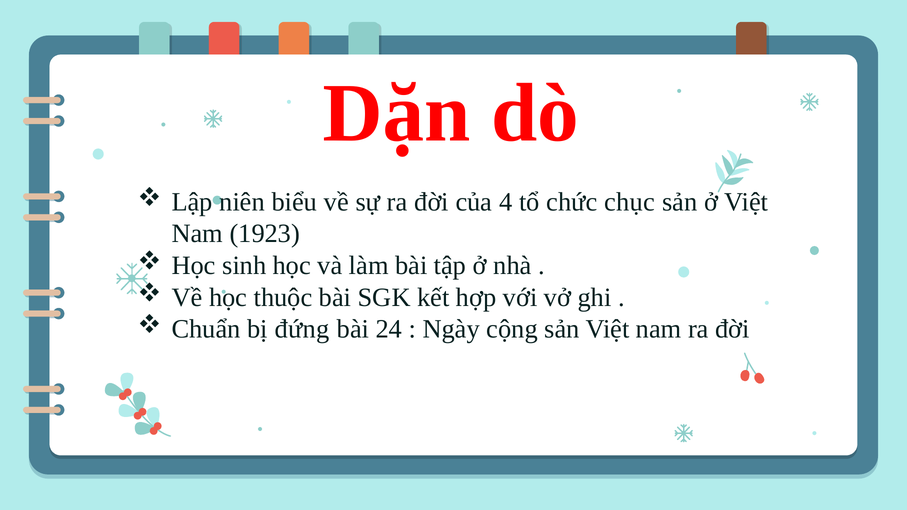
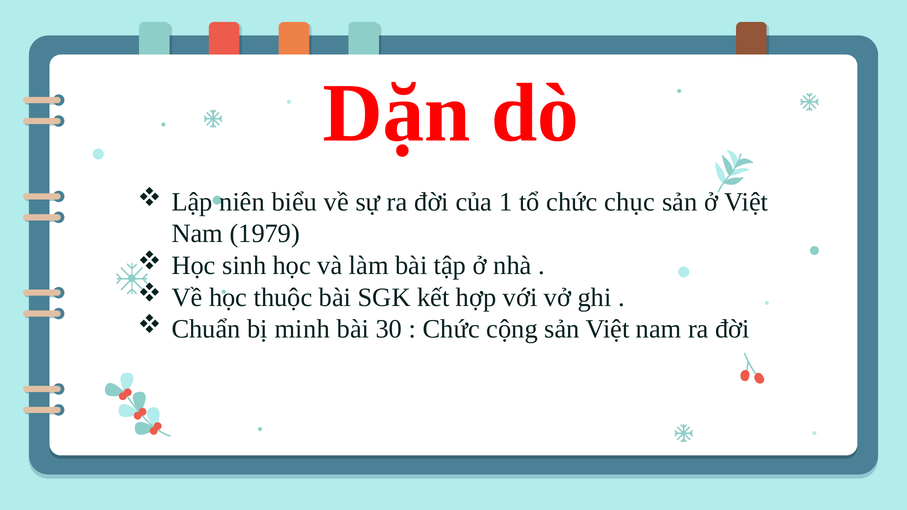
4: 4 -> 1 (506, 202)
1923: 1923 -> 1979 (265, 234)
đứng: đứng -> minh (302, 329)
24: 24 -> 30 (389, 329)
Ngày: Ngày -> Chức (451, 329)
